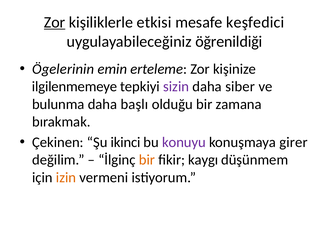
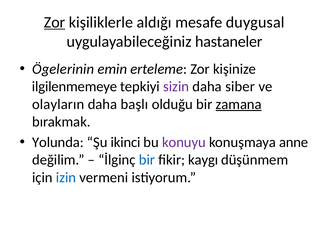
etkisi: etkisi -> aldığı (154, 22)
keşfedici: keşfedici -> duygusal (255, 22)
öğrenildiği: öğrenildiği -> hastaneler (229, 41)
bulunma: bulunma -> olayların (58, 104)
zamana underline: none -> present (239, 104)
Çekinen: Çekinen -> Yolunda (58, 142)
girer: girer -> anne (294, 142)
bir colour: orange -> blue (147, 160)
izin colour: orange -> blue (66, 177)
